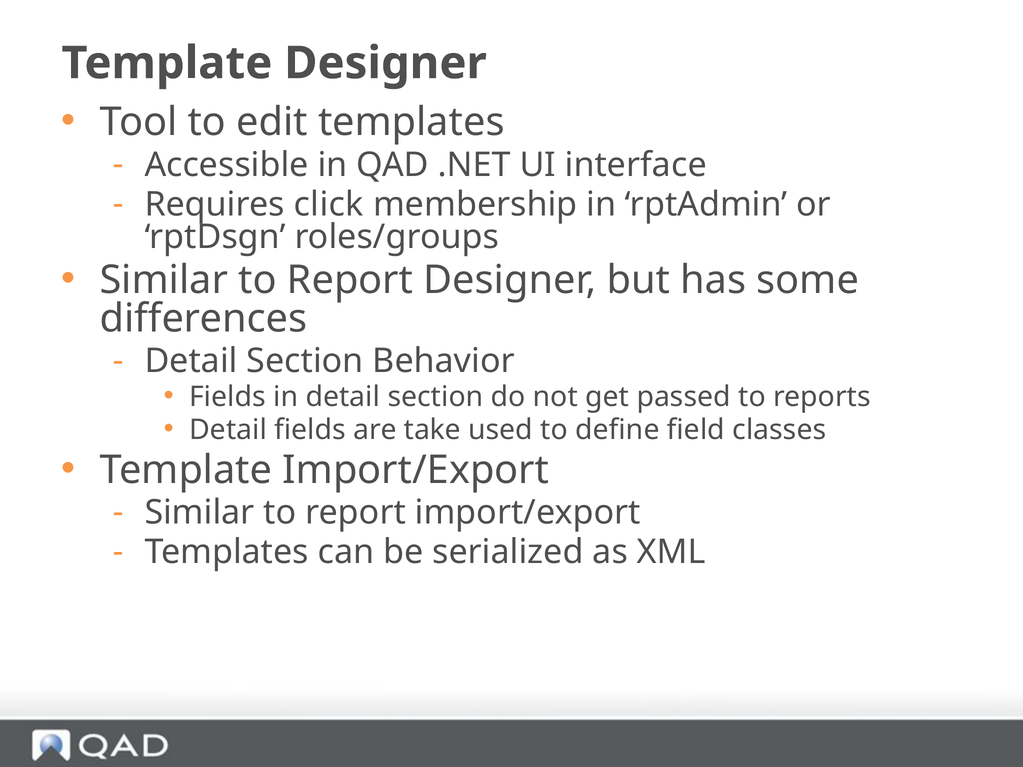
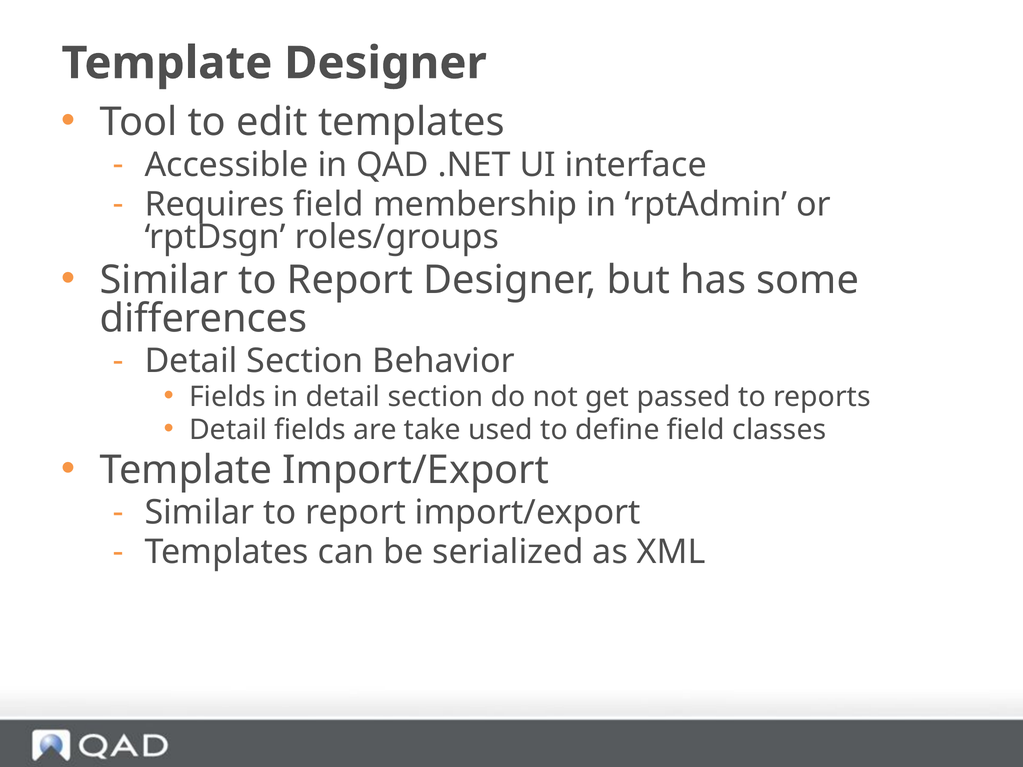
Requires click: click -> field (329, 204)
